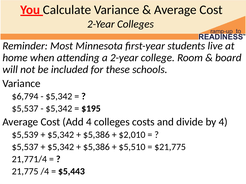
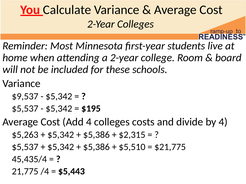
$6,794: $6,794 -> $9,537 (25, 97)
$5,539: $5,539 -> $5,263 (25, 135)
$2,010: $2,010 -> $2,315 (132, 135)
21,771/4: 21,771/4 -> 45,435/4 (29, 160)
